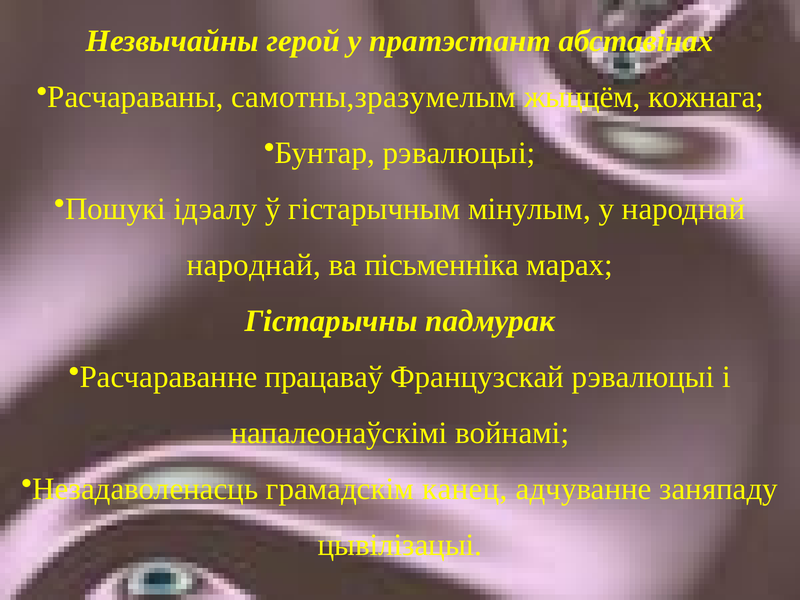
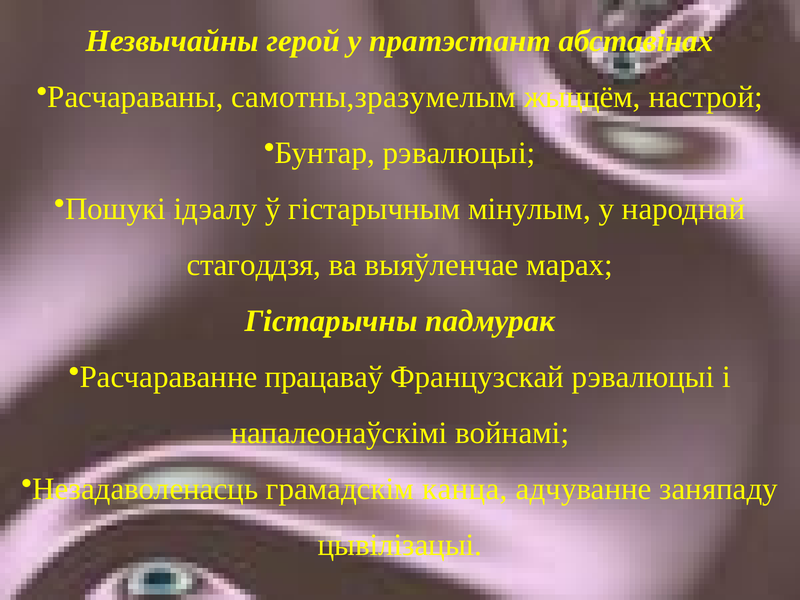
кожнага: кожнага -> настрой (706, 97)
народнай: народнай -> стагоддзя (254, 265)
пісьменніка: пісьменніка -> выяўленчае (442, 265)
канец: канец -> канца (465, 489)
